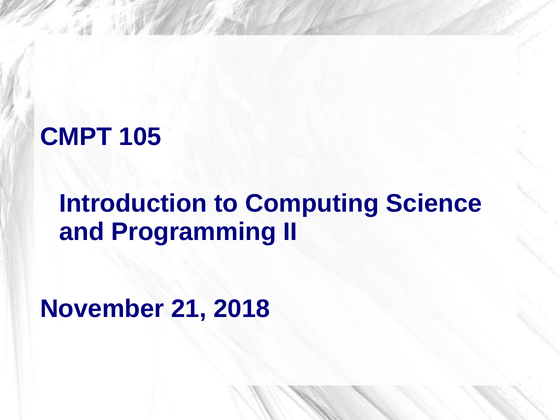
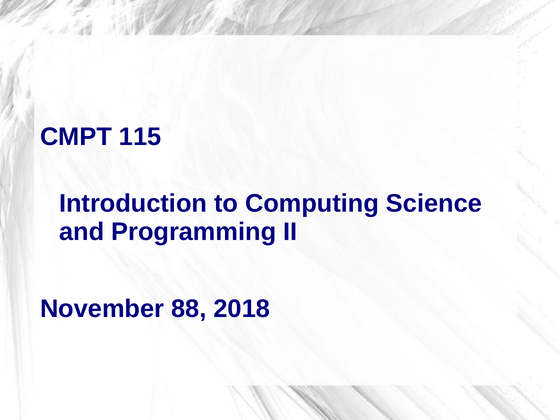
105: 105 -> 115 (140, 137)
21: 21 -> 88 (189, 309)
